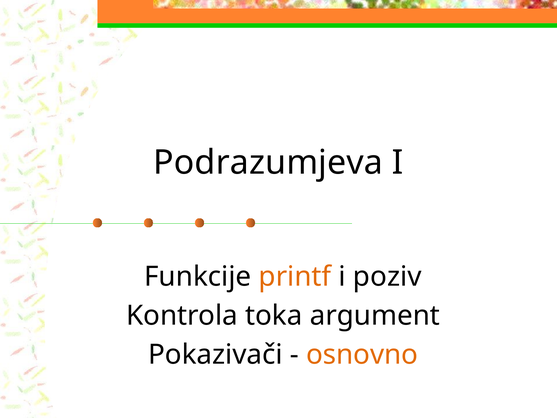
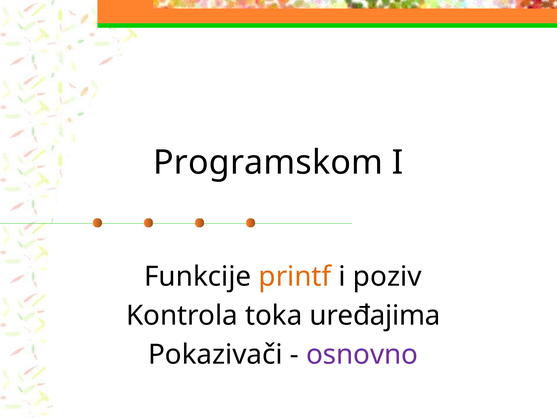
Podrazumjeva: Podrazumjeva -> Programskom (268, 163)
argument: argument -> uređajima (375, 316)
osnovno colour: orange -> purple (362, 355)
